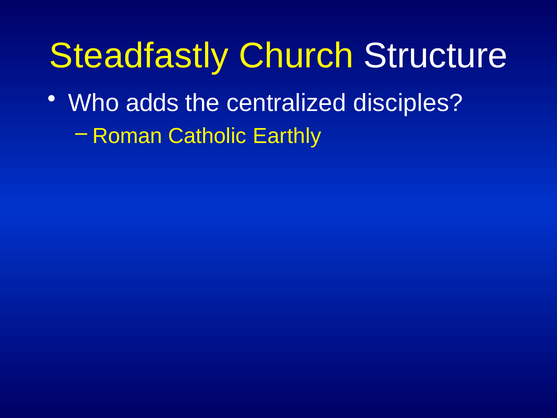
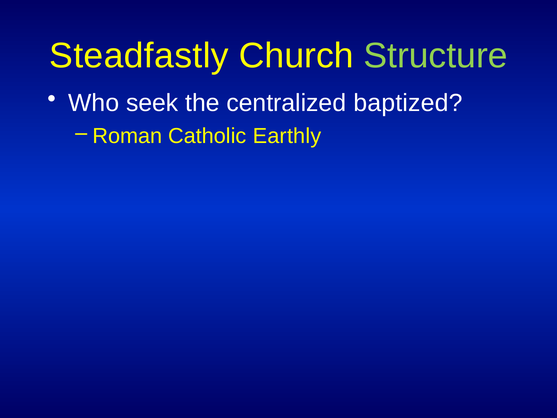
Structure colour: white -> light green (436, 56)
adds: adds -> seek (152, 103)
disciples: disciples -> baptized (408, 103)
